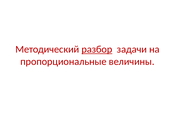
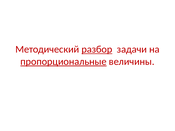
пропорциональные underline: none -> present (63, 62)
